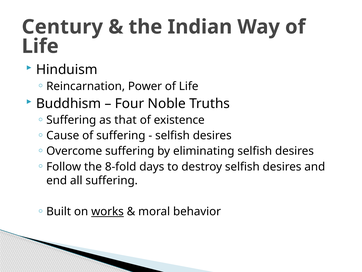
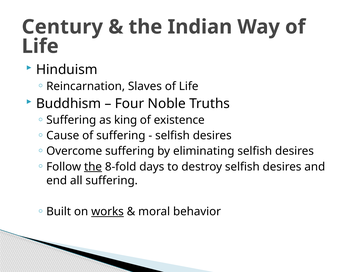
Power: Power -> Slaves (145, 86)
that: that -> king (126, 120)
the underline: none -> present (93, 166)
